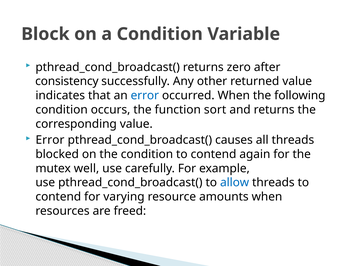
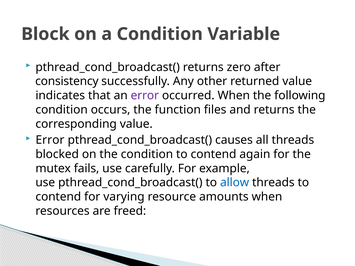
error colour: blue -> purple (145, 96)
sort: sort -> files (215, 110)
well: well -> fails (87, 169)
